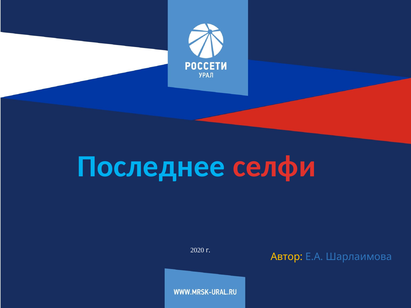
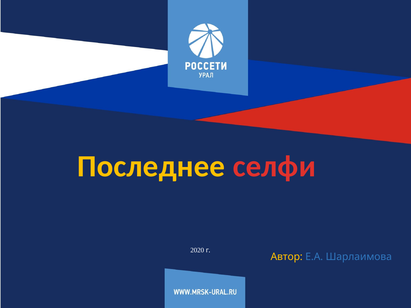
Последнее colour: light blue -> yellow (151, 166)
